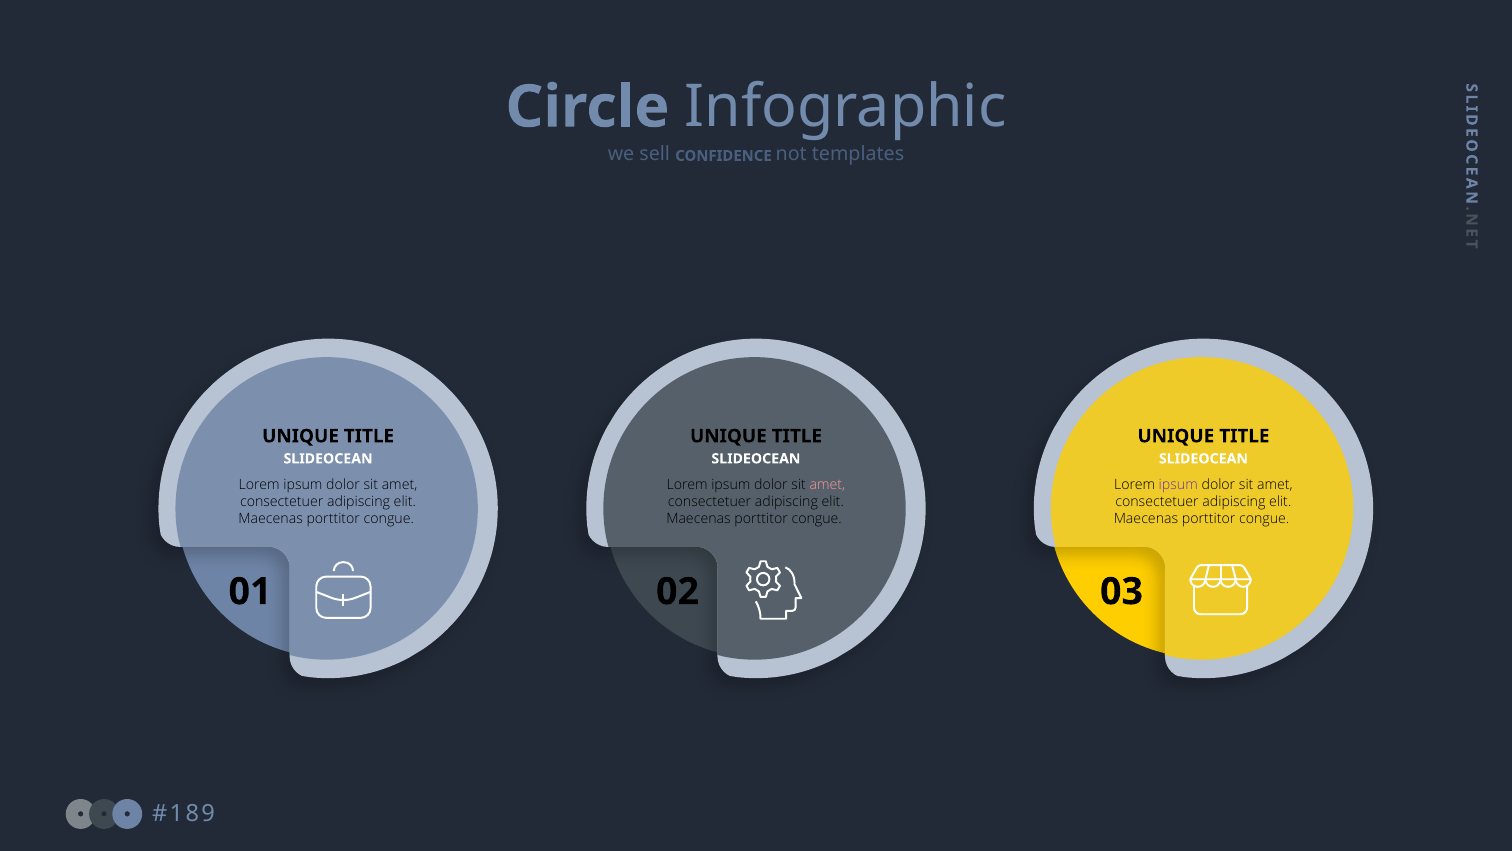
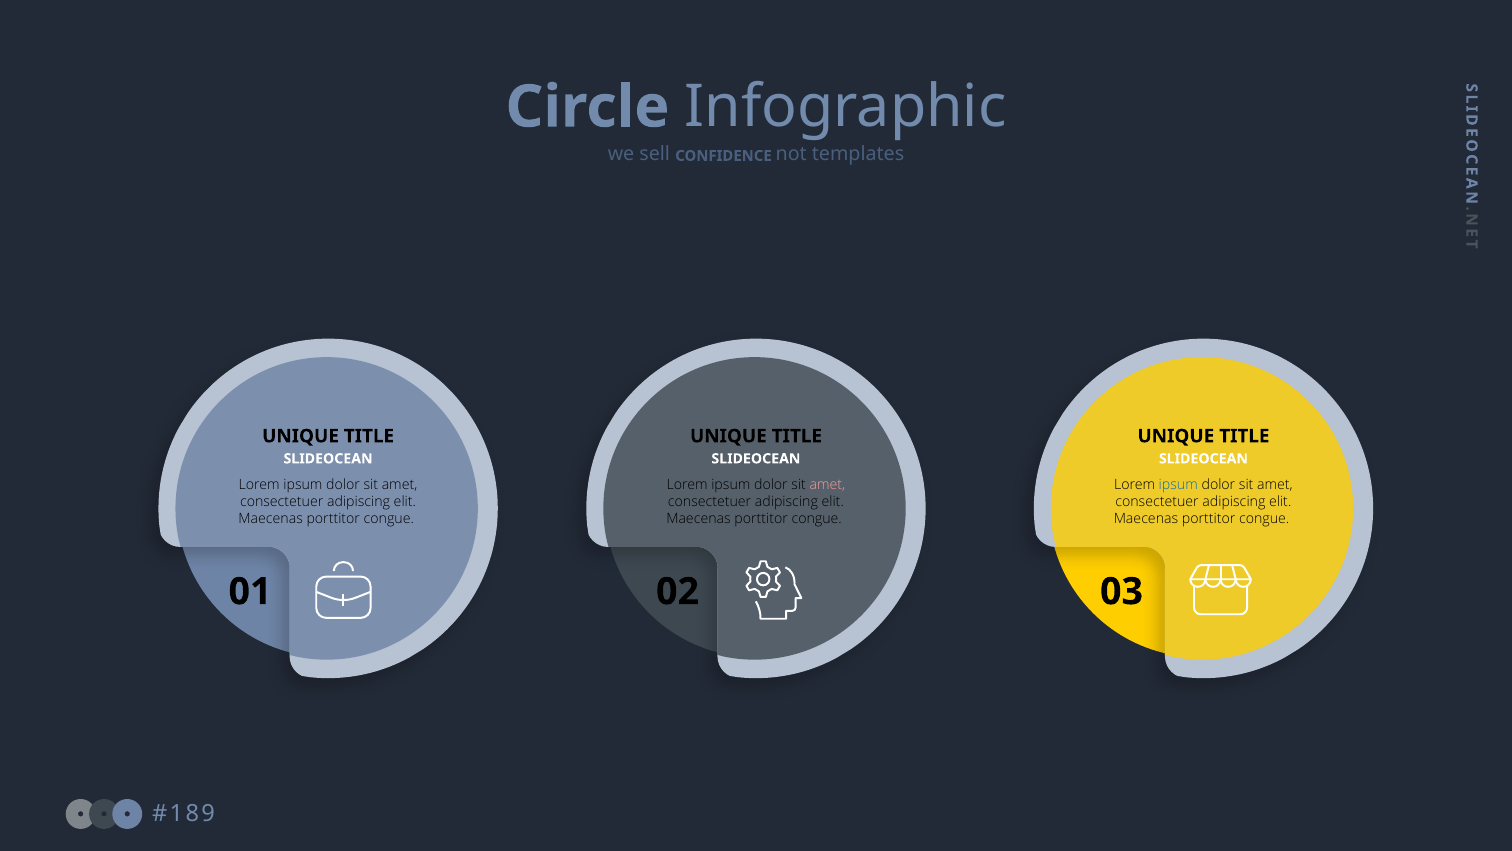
ipsum colour: purple -> blue (1178, 484)
